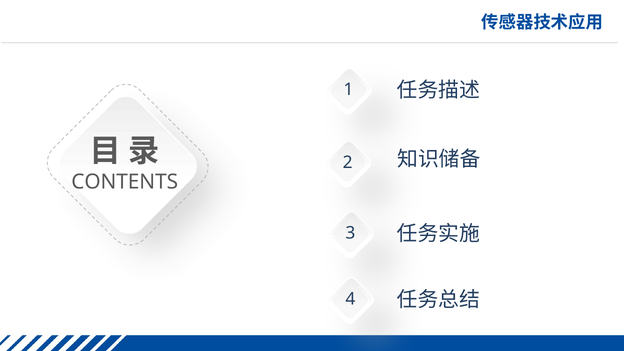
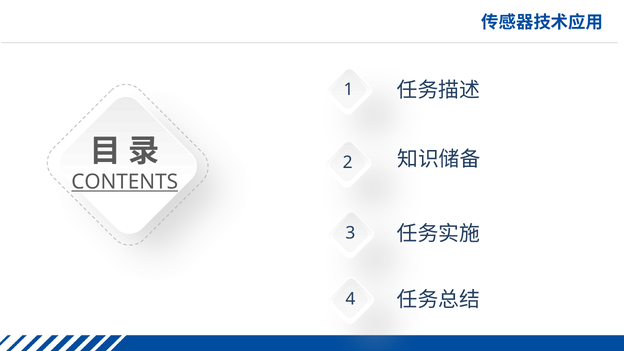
CONTENTS underline: none -> present (125, 182)
